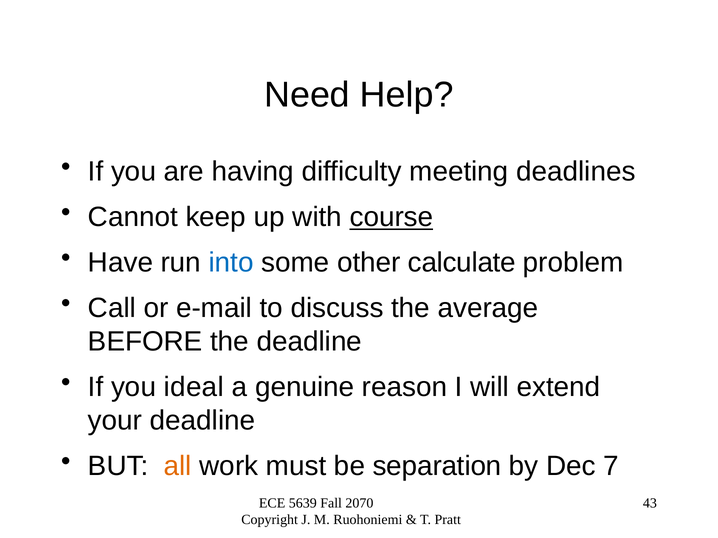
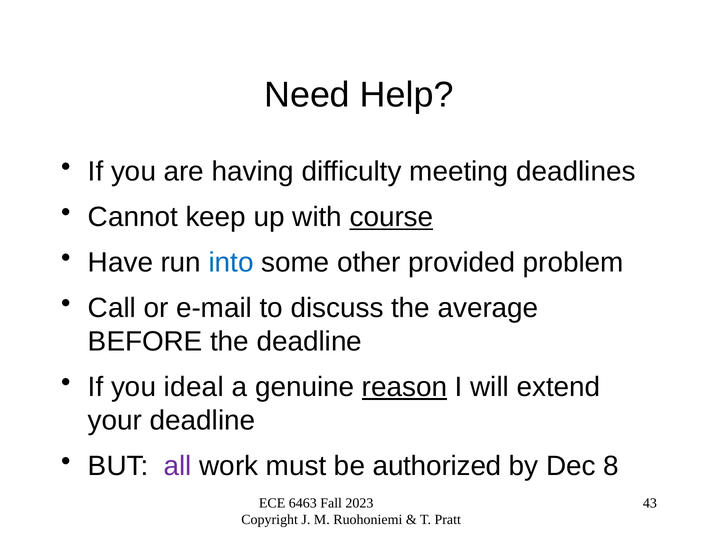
calculate: calculate -> provided (462, 263)
reason underline: none -> present (405, 387)
all colour: orange -> purple (178, 466)
separation: separation -> authorized (437, 466)
7: 7 -> 8 (611, 466)
5639: 5639 -> 6463 (303, 504)
2070: 2070 -> 2023 (359, 504)
